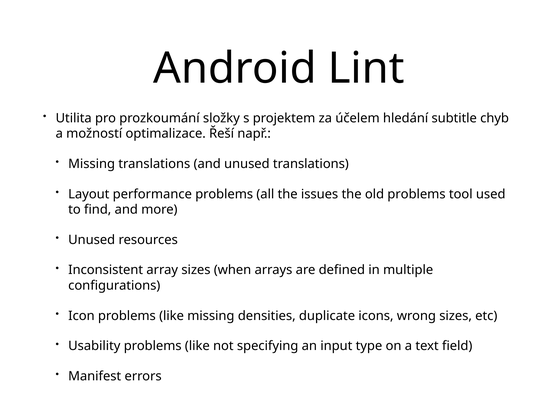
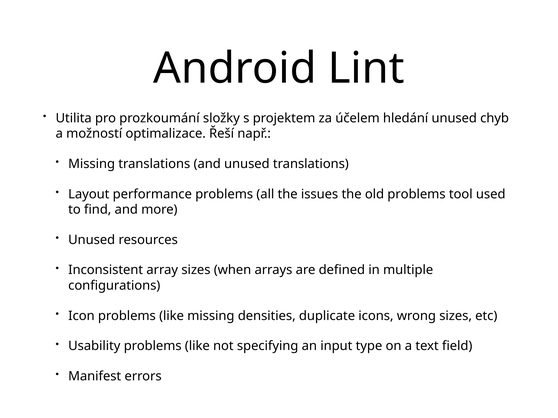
hledání subtitle: subtitle -> unused (454, 118)
